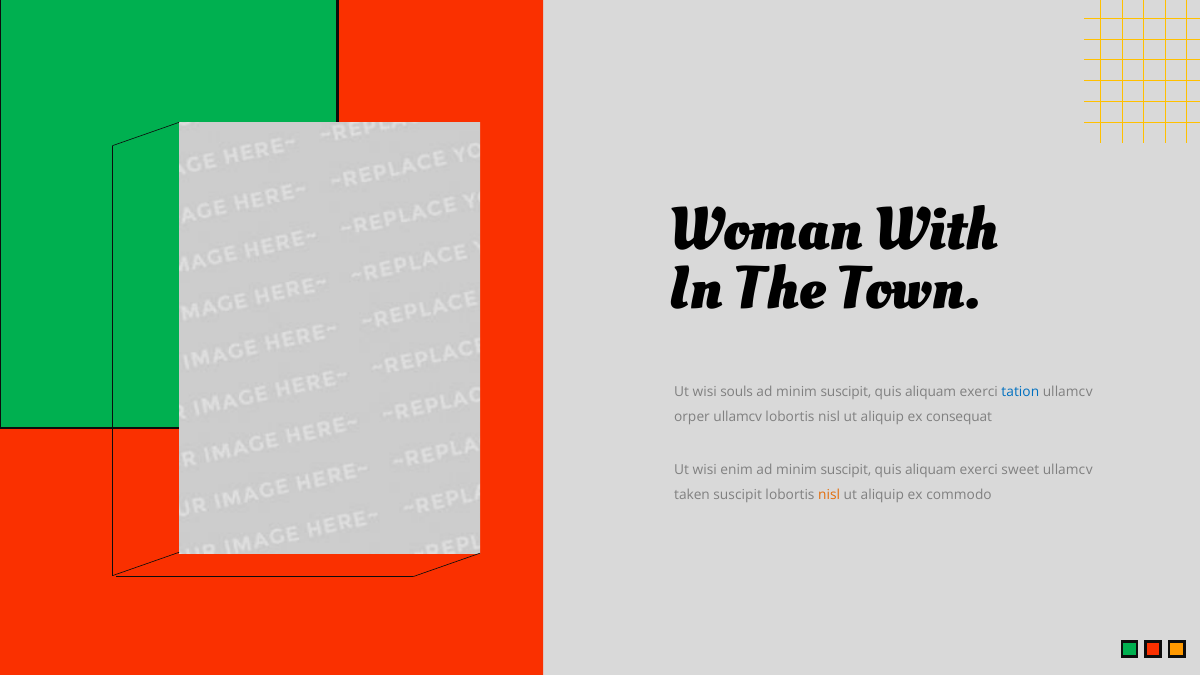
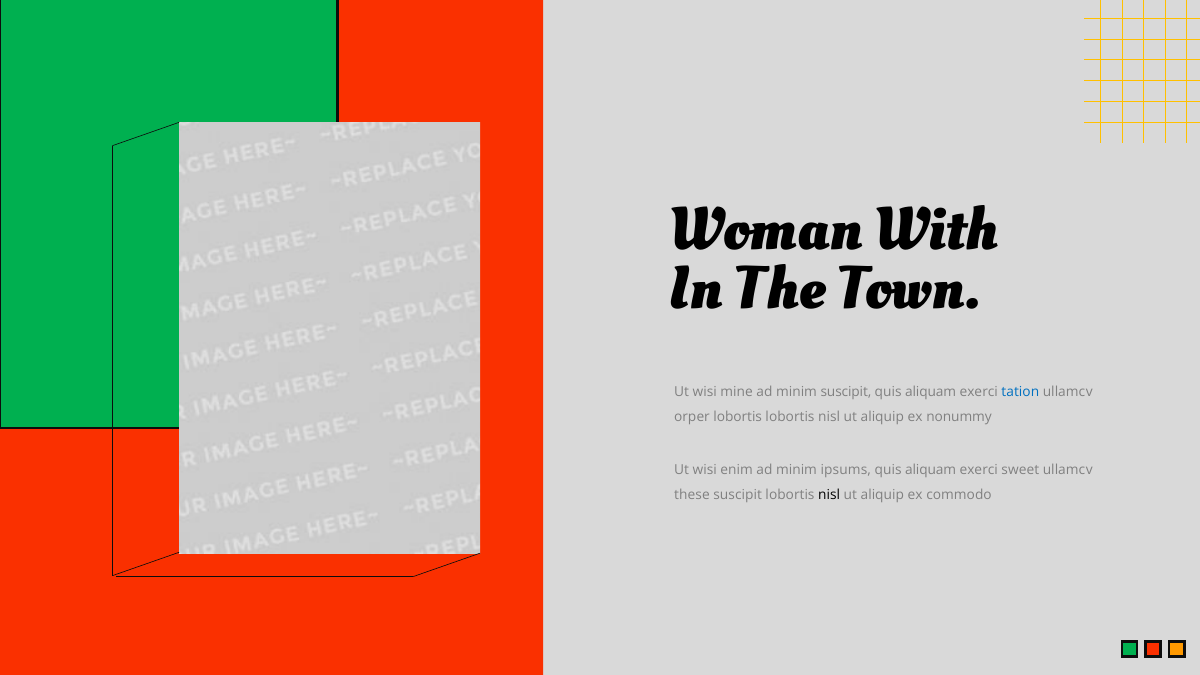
souls: souls -> mine (737, 392)
orper ullamcv: ullamcv -> lobortis (738, 417)
consequat: consequat -> nonummy (959, 417)
enim ad minim suscipit: suscipit -> ipsums (846, 470)
taken: taken -> these (692, 494)
nisl colour: orange -> black (829, 494)
